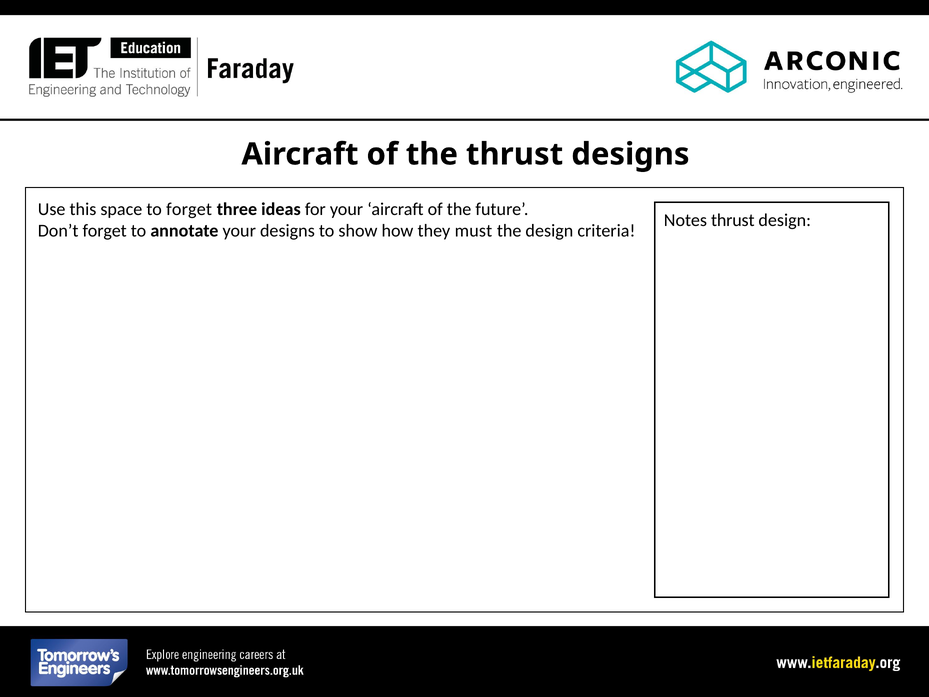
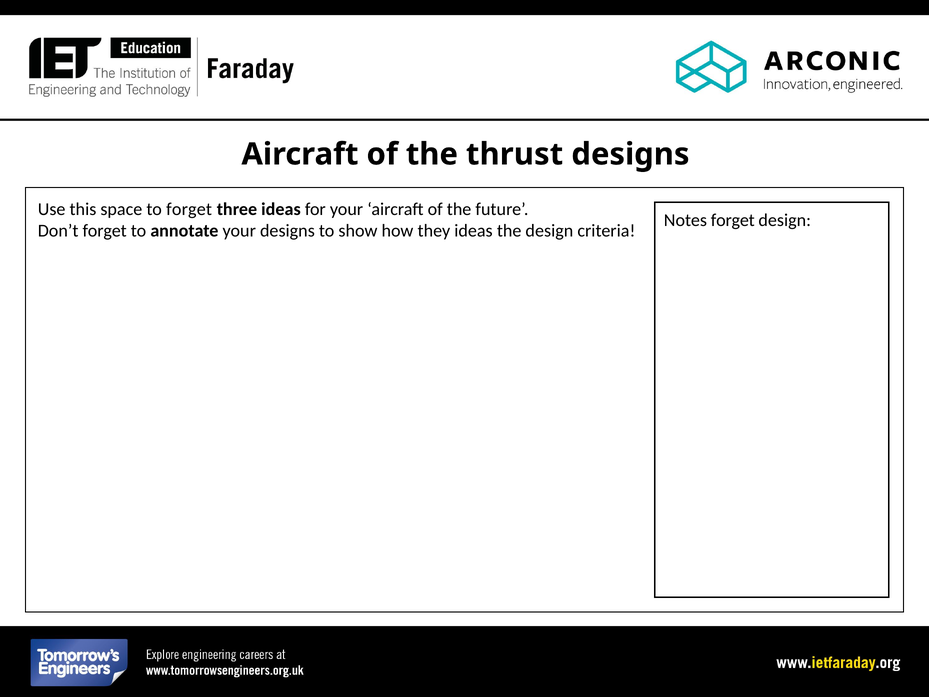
Notes thrust: thrust -> forget (733, 220)
they must: must -> ideas (474, 231)
